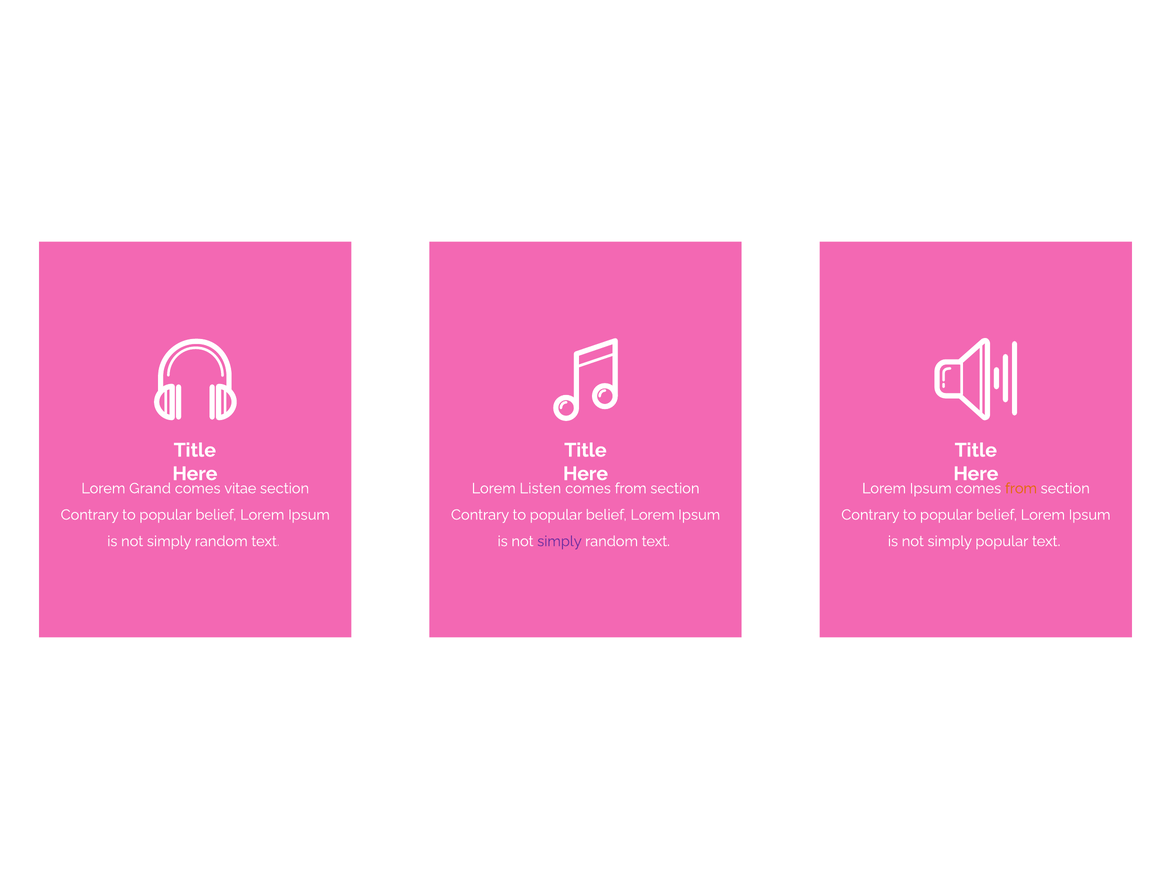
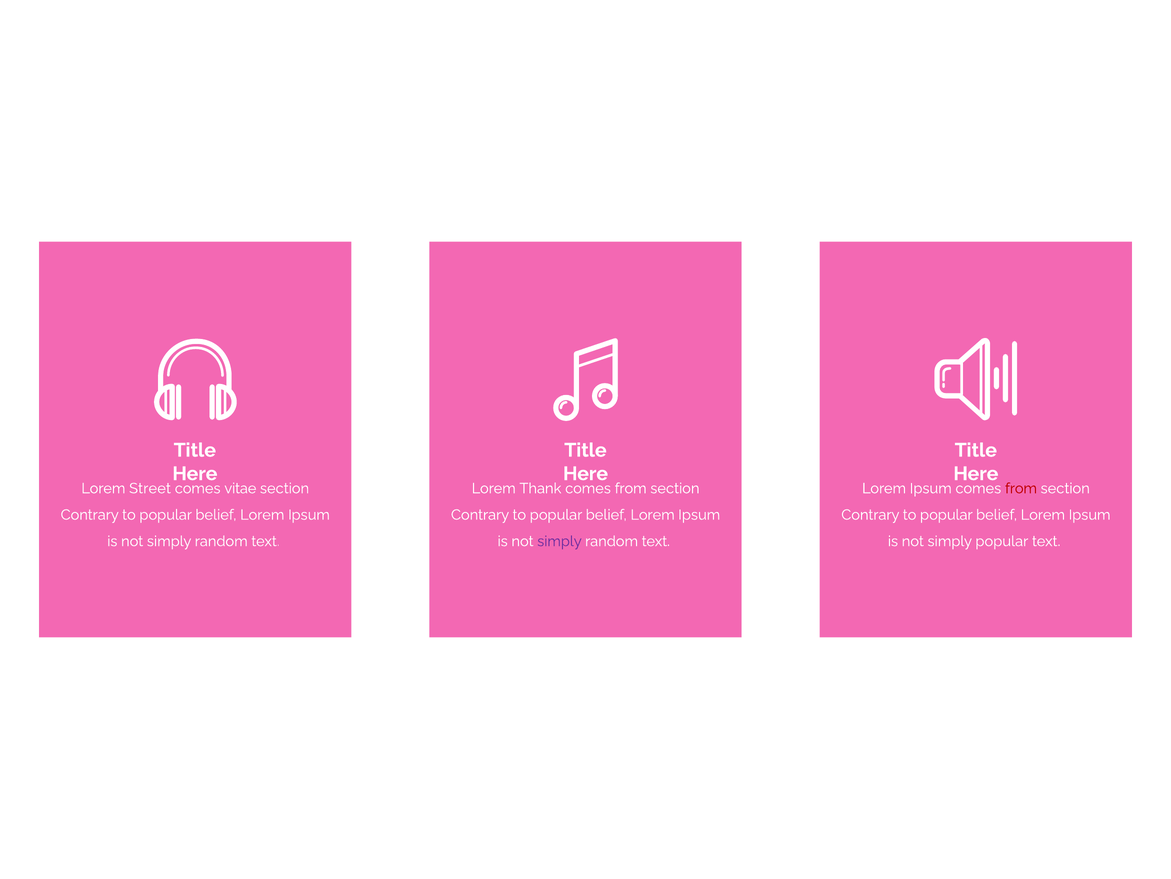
Grand: Grand -> Street (150, 488)
Listen: Listen -> Thank (540, 488)
from colour: orange -> red (1021, 488)
